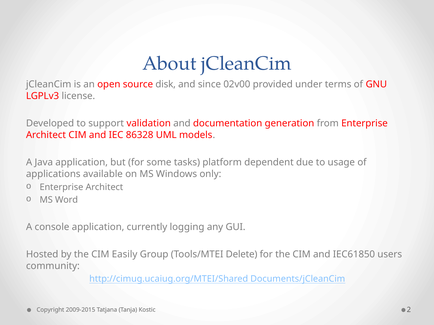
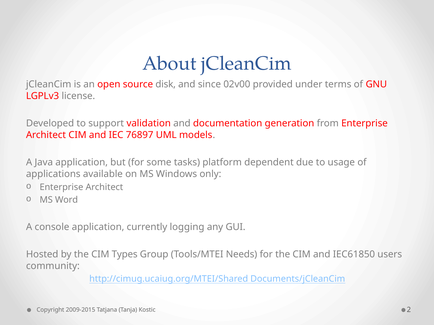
86328: 86328 -> 76897 (140, 135)
Easily: Easily -> Types (125, 255)
Delete: Delete -> Needs (242, 255)
